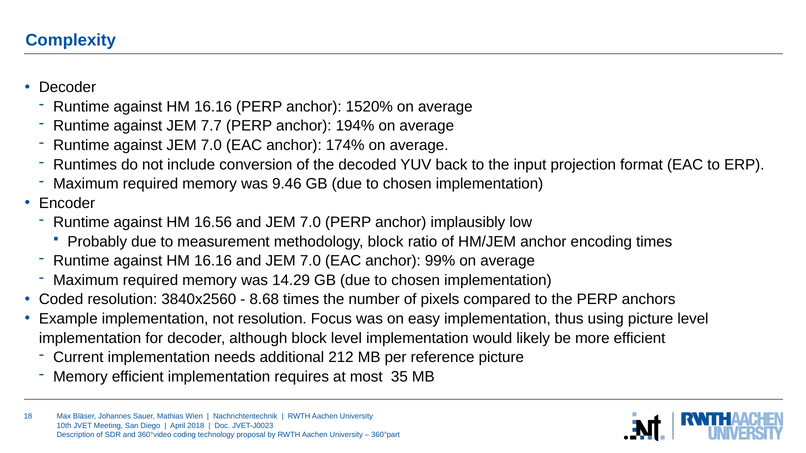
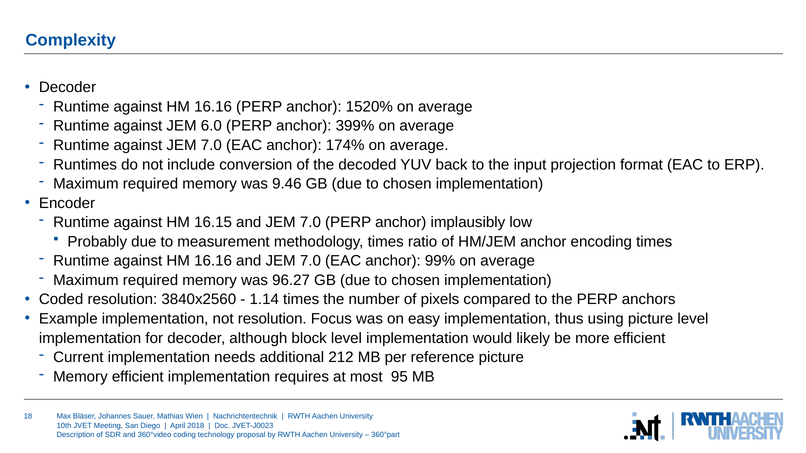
7.7: 7.7 -> 6.0 (211, 126)
194%: 194% -> 399% (355, 126)
16.56: 16.56 -> 16.15 (213, 223)
methodology block: block -> times (386, 242)
14.29: 14.29 -> 96.27 (291, 280)
8.68: 8.68 -> 1.14 (264, 300)
35: 35 -> 95 (399, 377)
